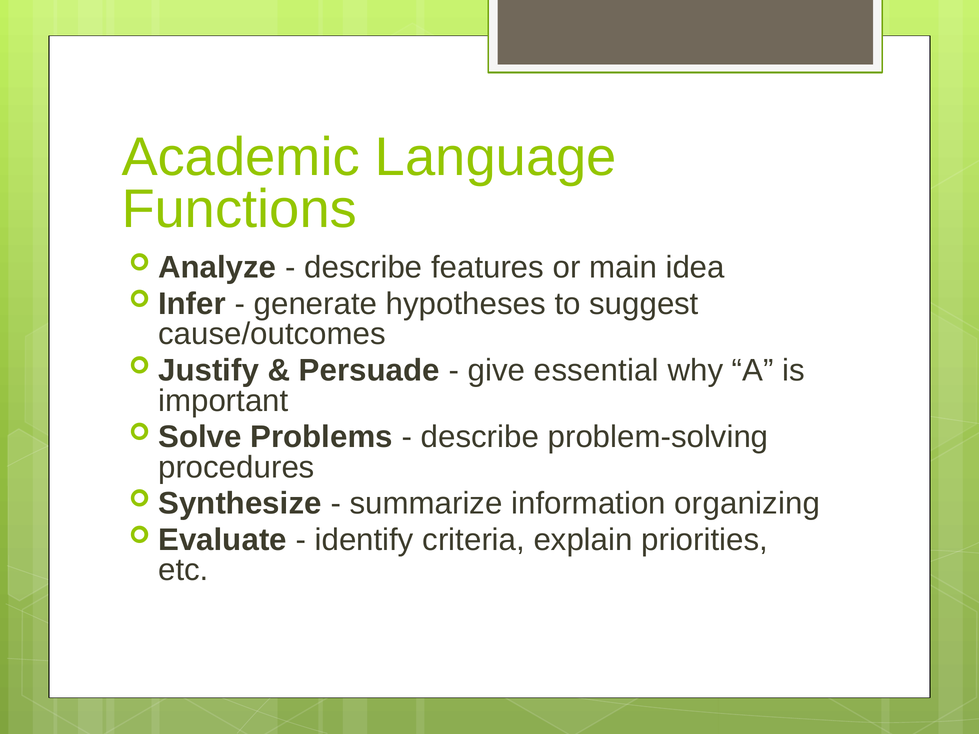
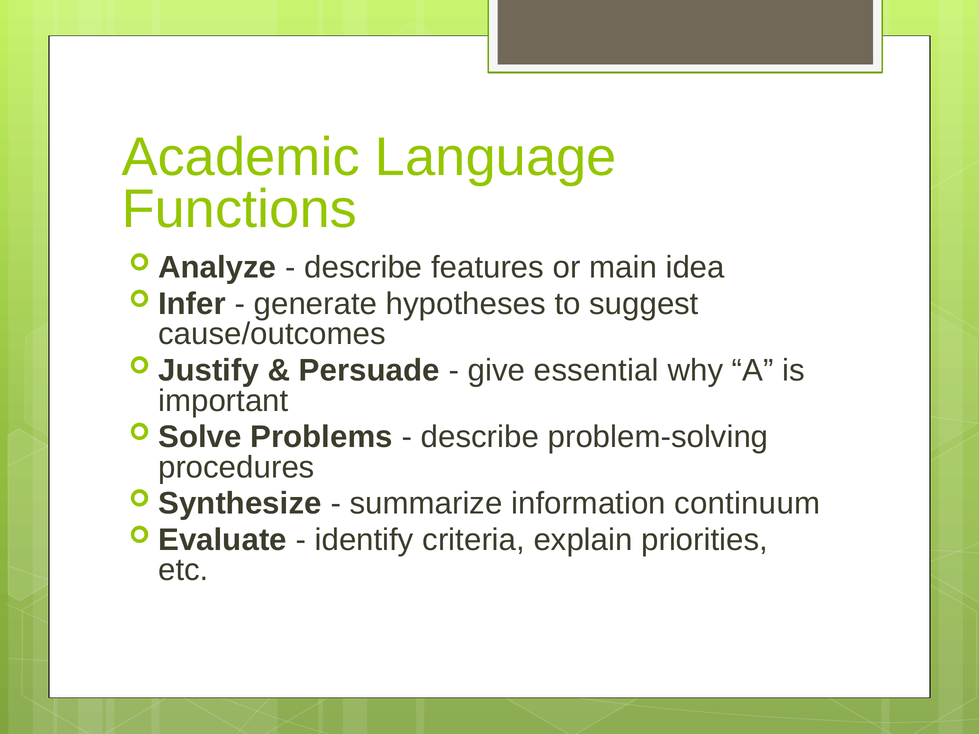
organizing: organizing -> continuum (747, 504)
